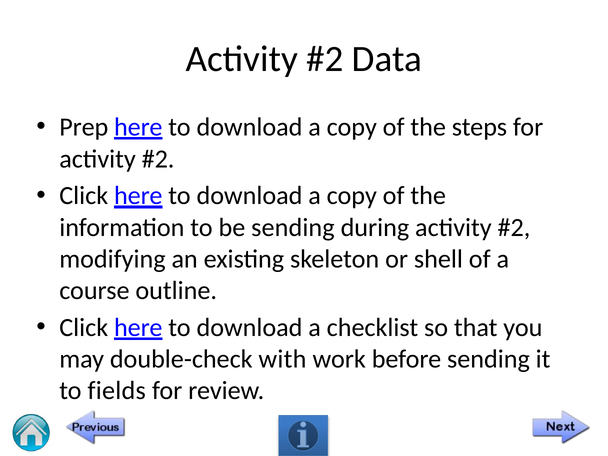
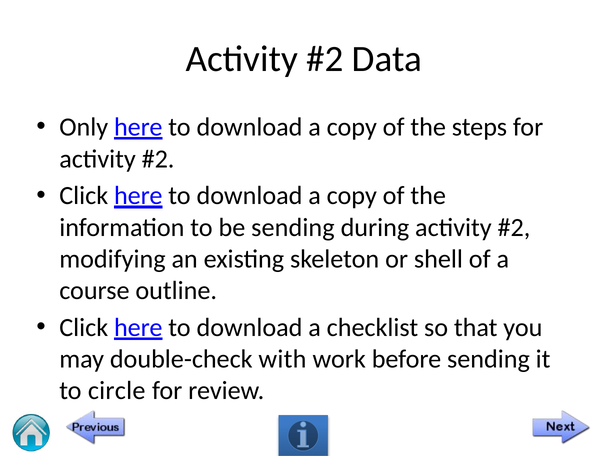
Prep: Prep -> Only (84, 127)
fields: fields -> circle (117, 391)
